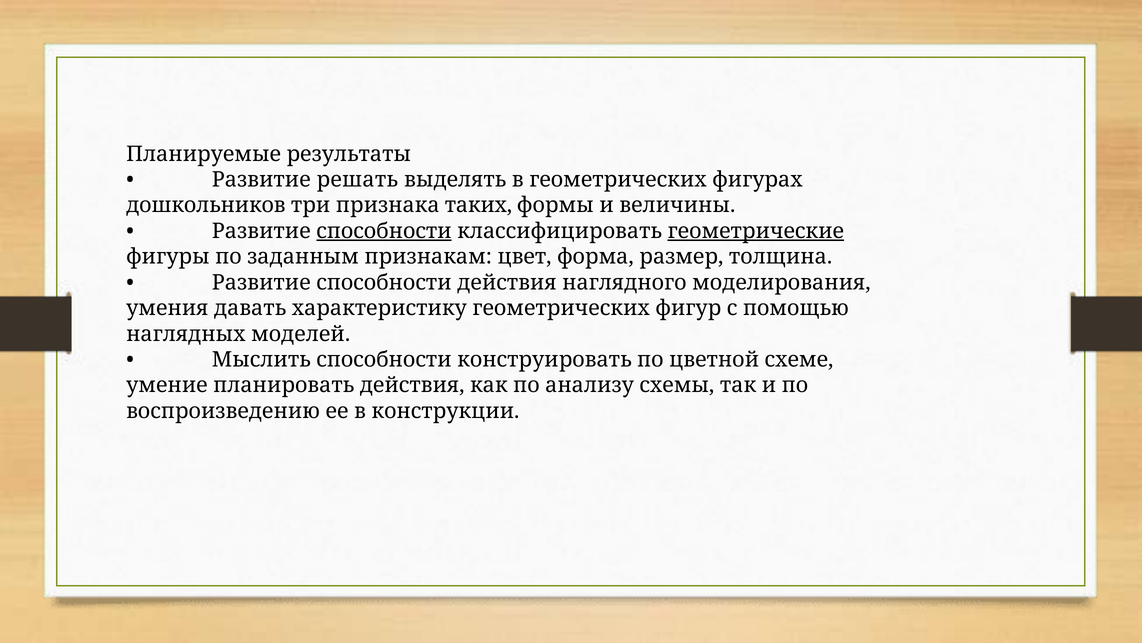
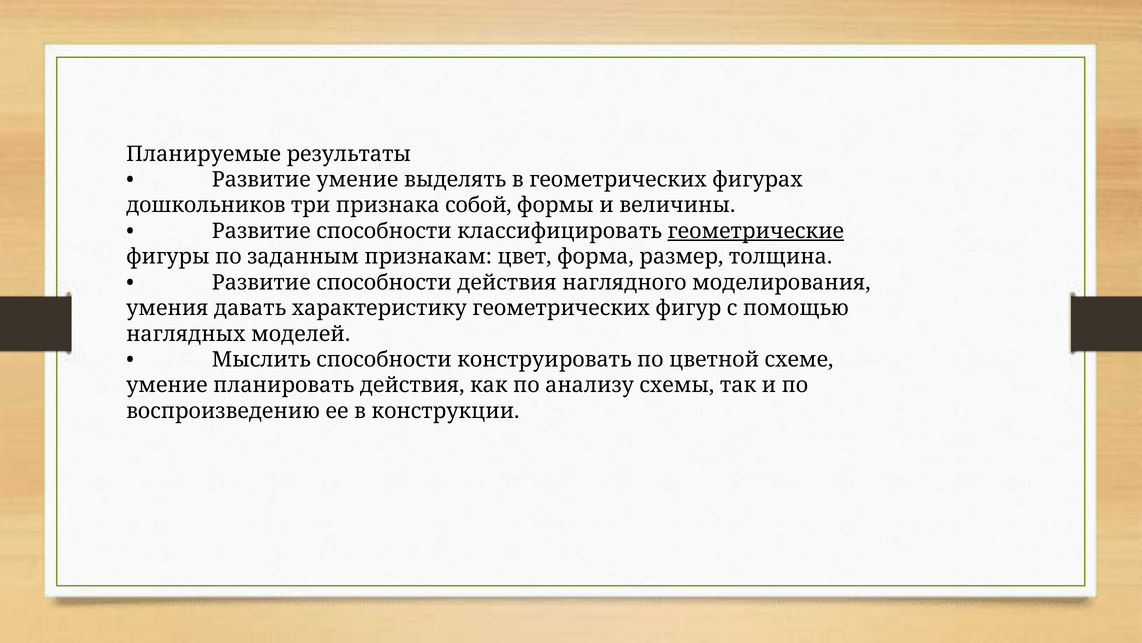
Развитие решать: решать -> умение (357, 179)
таких: таких -> собой (478, 205)
способности underline: present -> none (384, 231)
